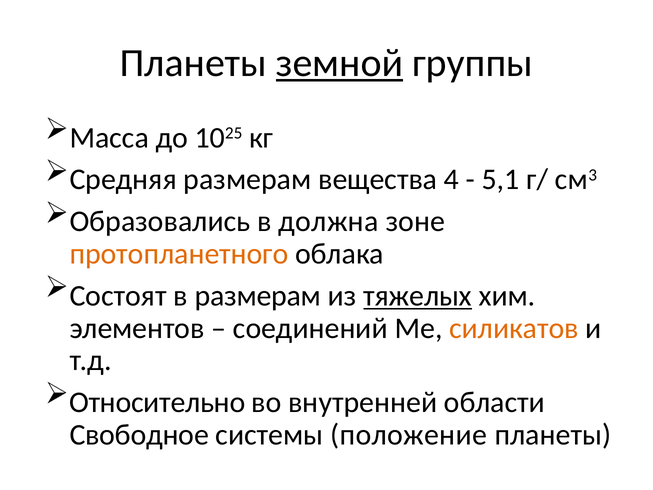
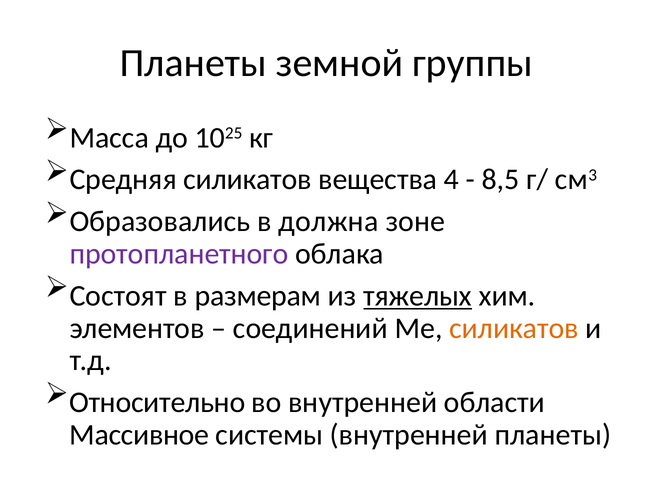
земной underline: present -> none (340, 63)
Средняя размерам: размерам -> силикатов (248, 180)
5,1: 5,1 -> 8,5 (501, 180)
протопланетного colour: orange -> purple (179, 254)
Свободное: Свободное -> Массивное (139, 435)
системы положение: положение -> внутренней (409, 435)
